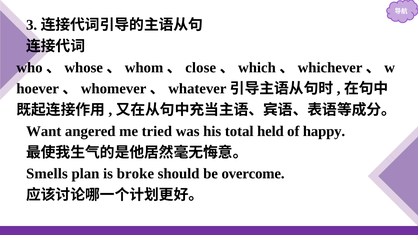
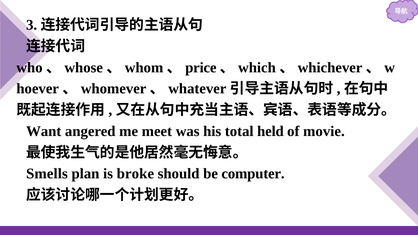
close: close -> price (201, 68)
tried: tried -> meet (157, 131)
happy: happy -> movie (324, 131)
overcome: overcome -> computer (253, 174)
